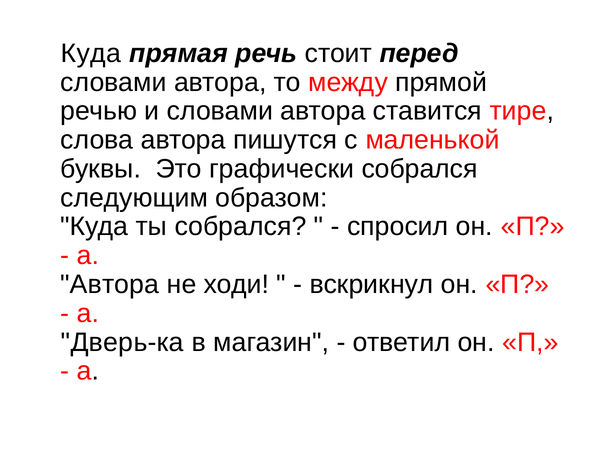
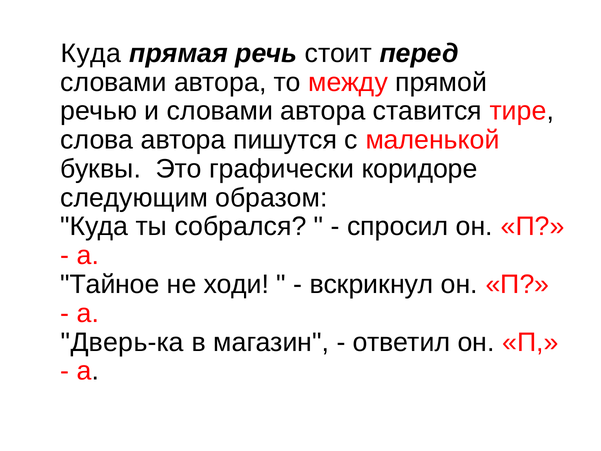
графически собрался: собрался -> коридоре (420, 169)
Автора: Автора -> Тайное (110, 284)
